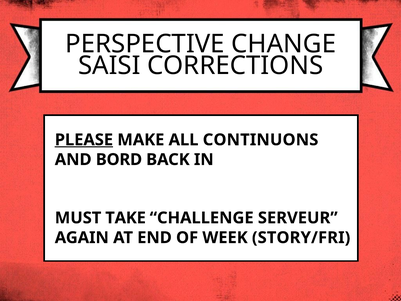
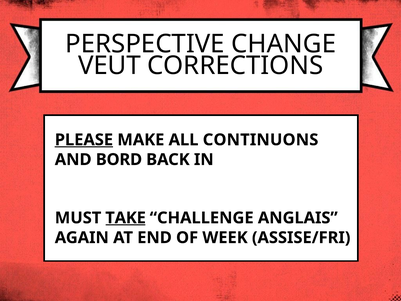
SAISI: SAISI -> VEUT (109, 66)
TAKE underline: none -> present (126, 218)
SERVEUR: SERVEUR -> ANGLAIS (298, 218)
STORY/FRI: STORY/FRI -> ASSISE/FRI (301, 237)
